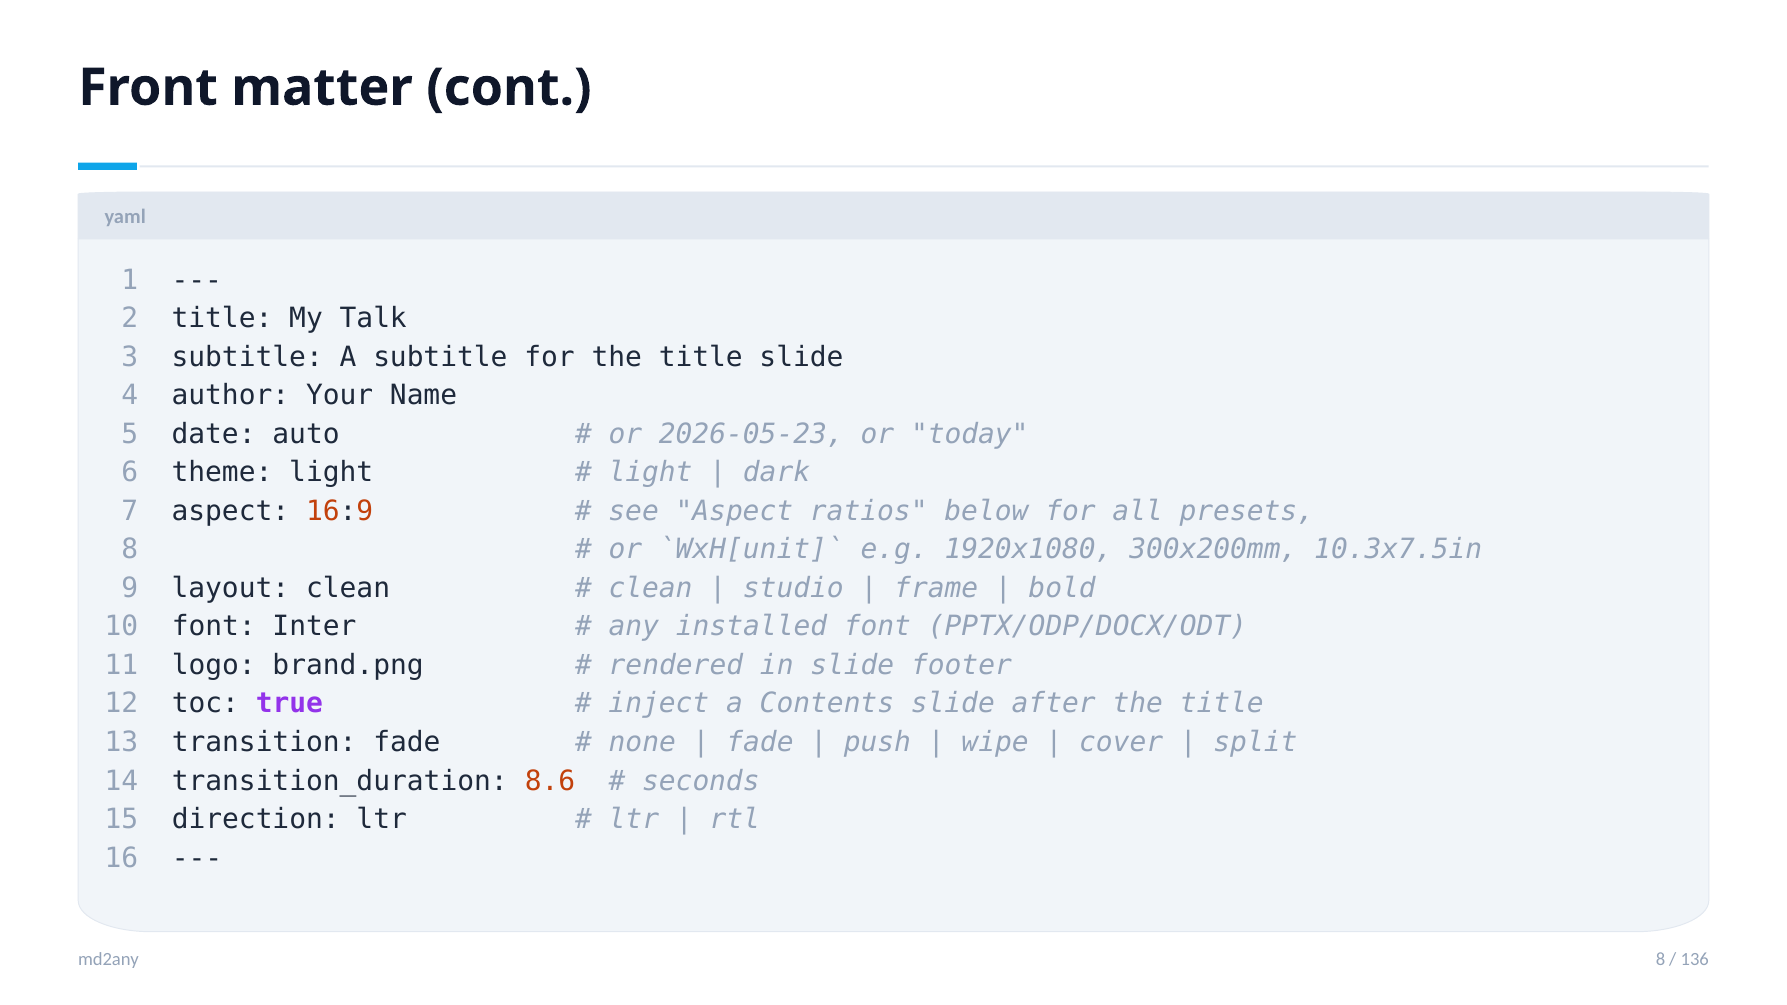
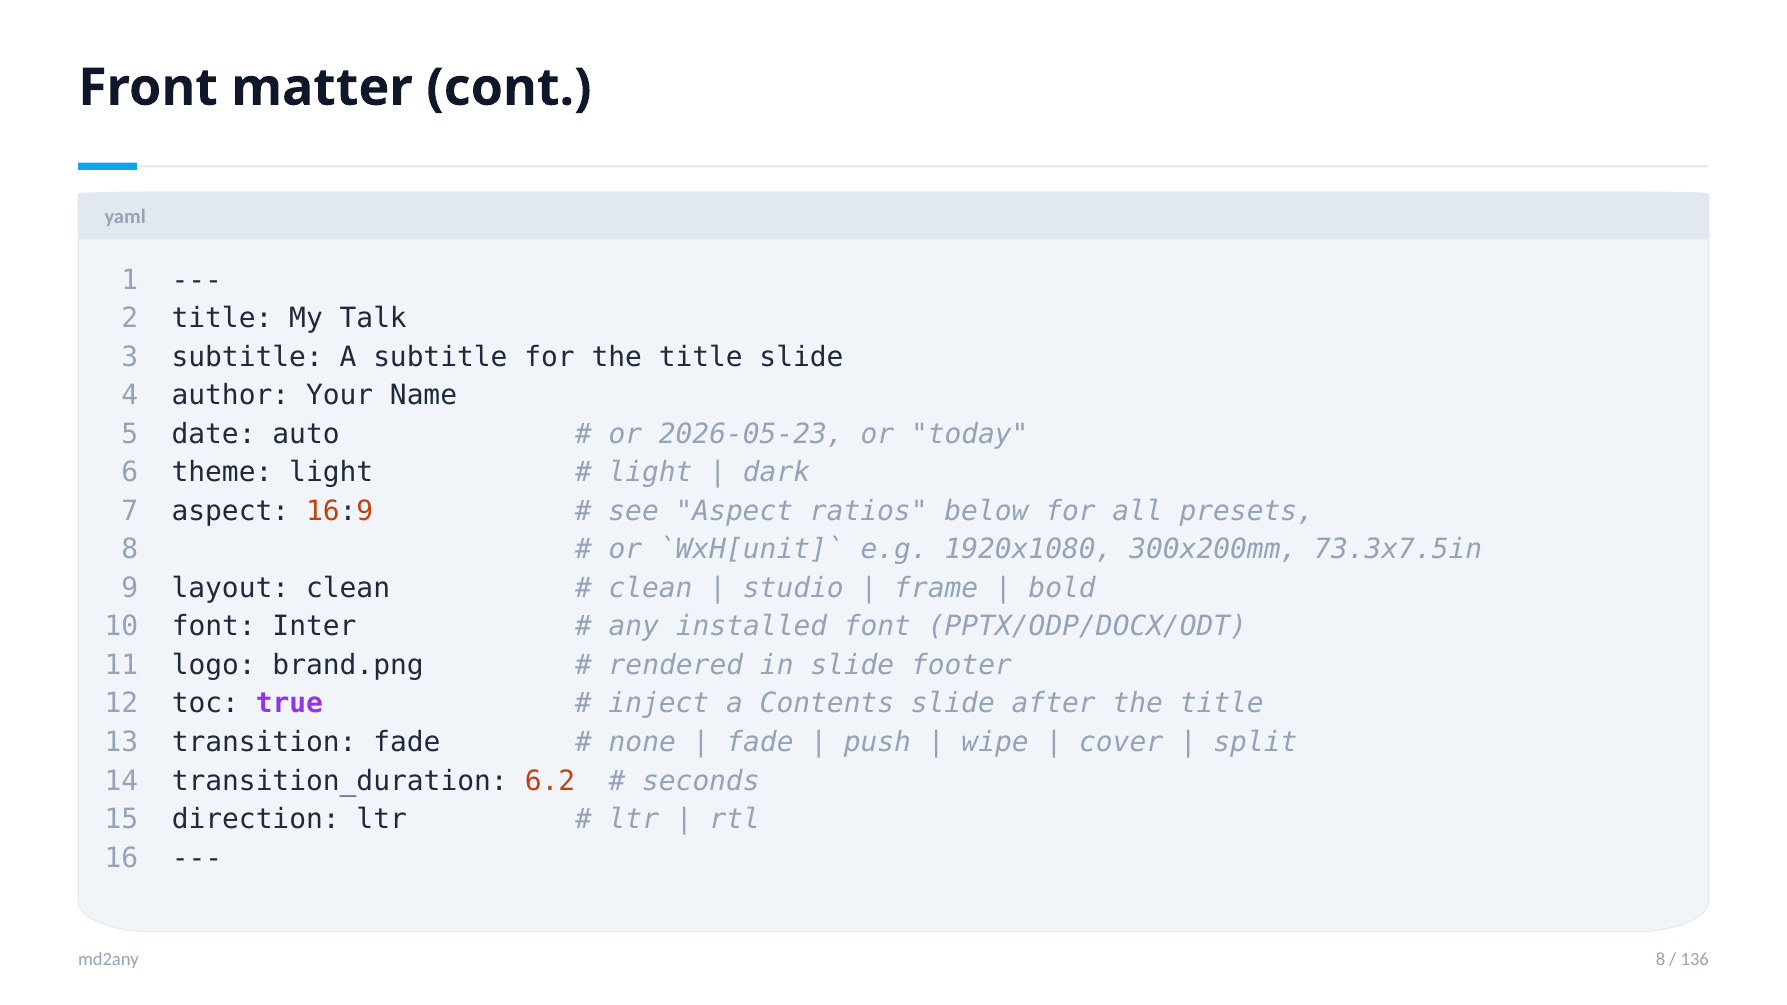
10.3x7.5in: 10.3x7.5in -> 73.3x7.5in (1398, 550)
8.6: 8.6 -> 6.2 (550, 781)
